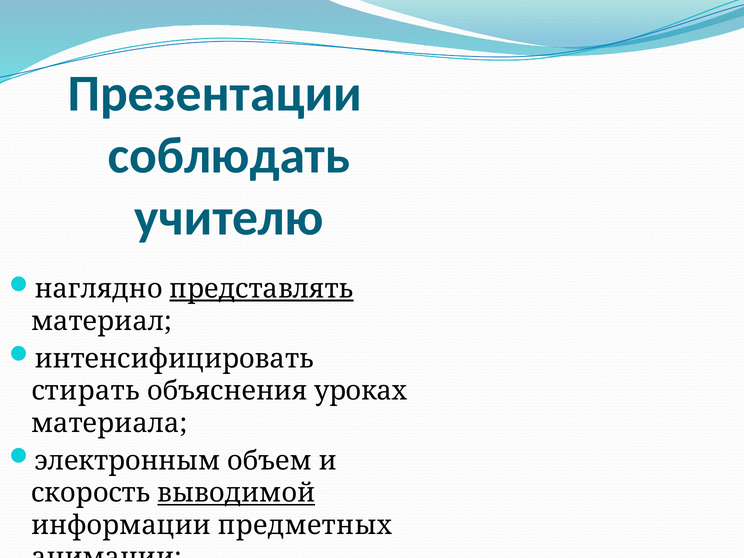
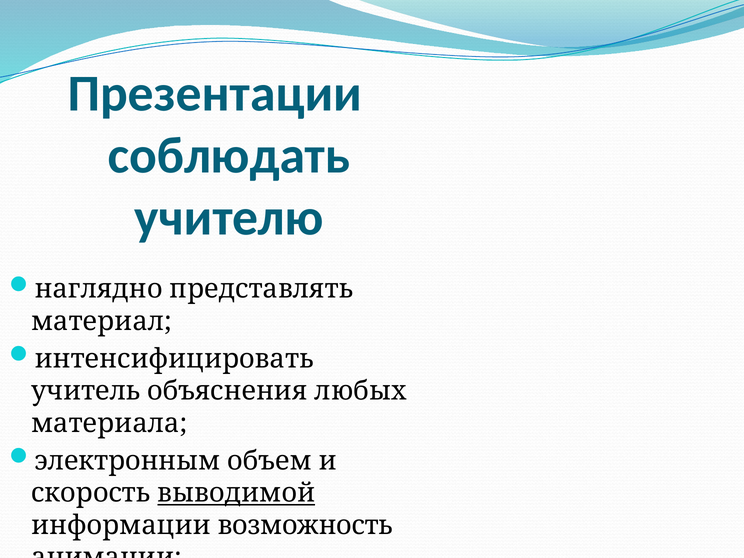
представлять underline: present -> none (261, 289)
стирать: стирать -> учитель (86, 391)
уроках: уроках -> любых (361, 391)
предметных: предметных -> возможность (305, 525)
